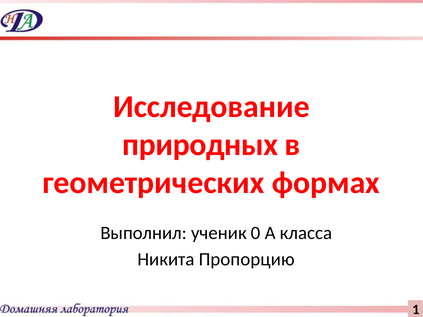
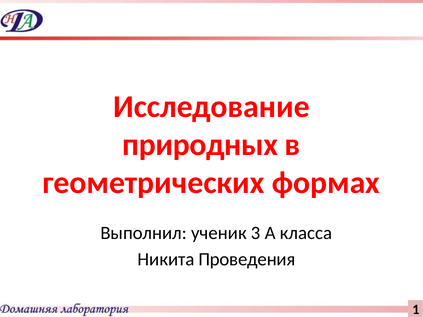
0: 0 -> 3 (256, 233)
Пропорцию: Пропорцию -> Проведения (247, 260)
